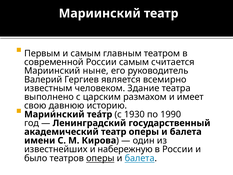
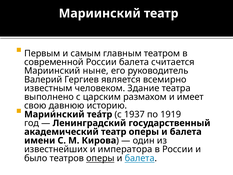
России самым: самым -> балета (134, 62)
1930: 1930 -> 1937 (134, 114)
1990: 1990 -> 1919 (171, 114)
набережную: набережную -> императора (125, 149)
